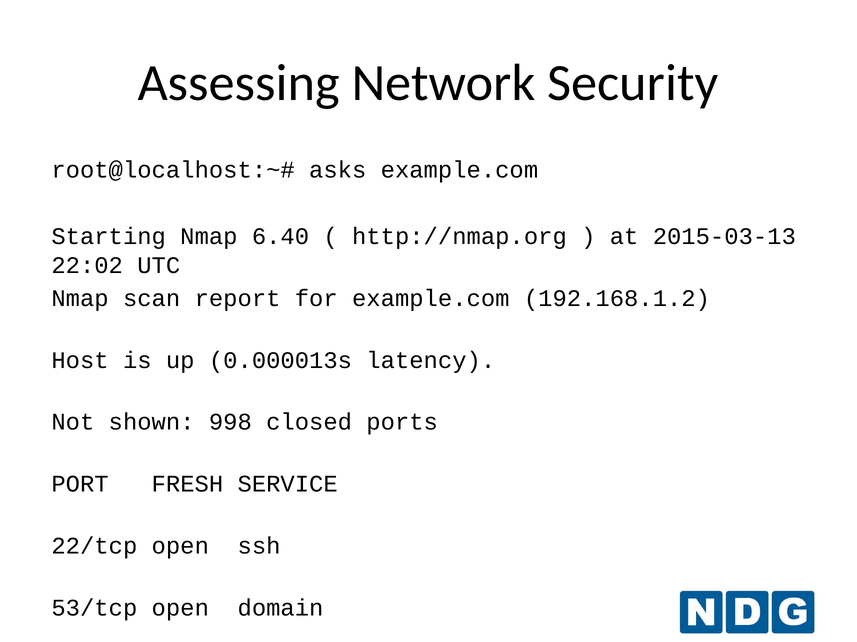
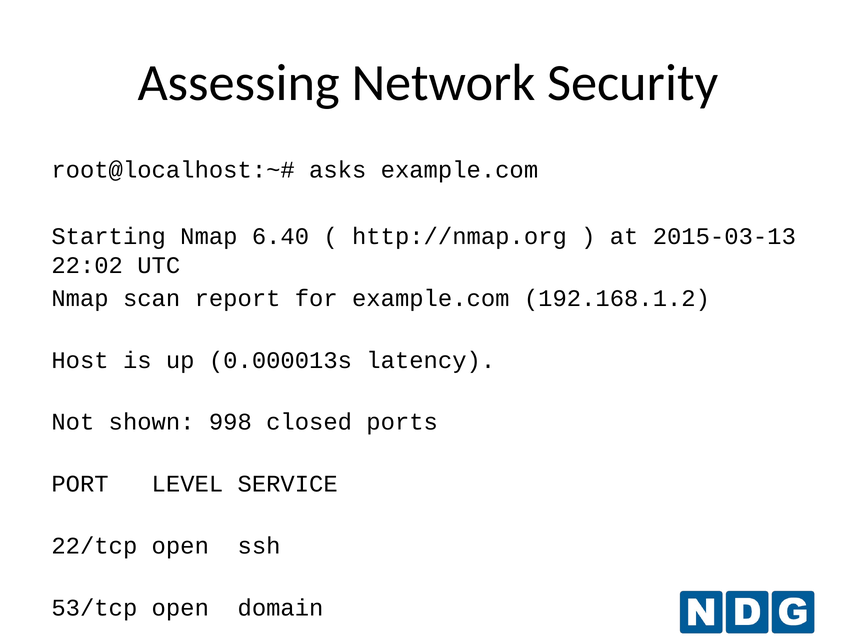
FRESH: FRESH -> LEVEL (187, 485)
